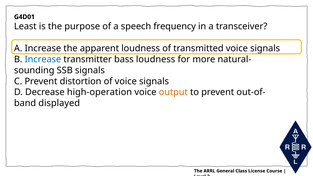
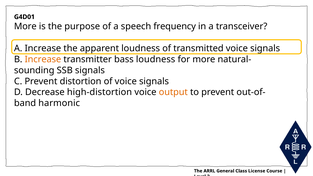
Least: Least -> More (25, 26)
Increase colour: blue -> orange (43, 59)
high-operation: high-operation -> high-distortion (99, 92)
displayed: displayed -> harmonic (59, 103)
